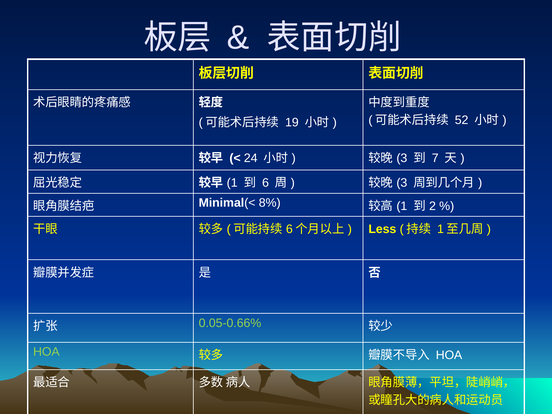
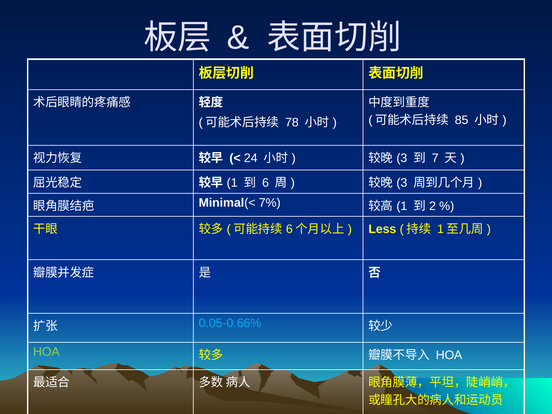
52: 52 -> 85 (462, 120)
19: 19 -> 78 (292, 123)
8%: 8% -> 7% (270, 203)
0.05-0.66% colour: light green -> light blue (230, 323)
